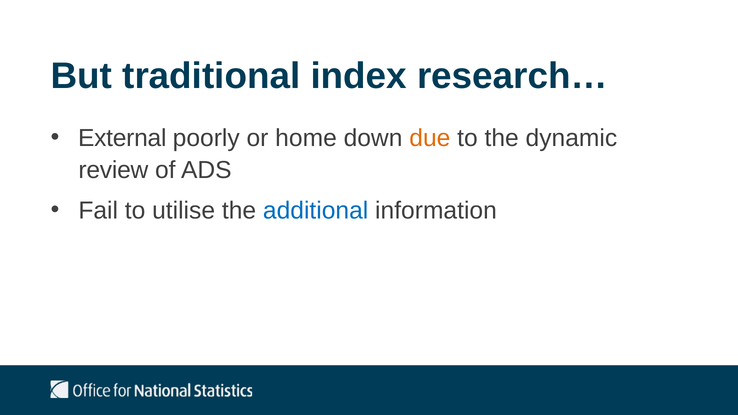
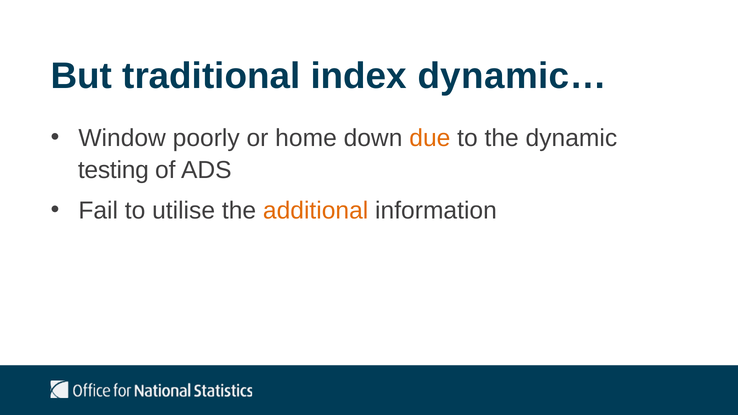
research…: research… -> dynamic… (512, 76)
External: External -> Window (122, 138)
review: review -> testing (113, 170)
additional colour: blue -> orange (316, 211)
